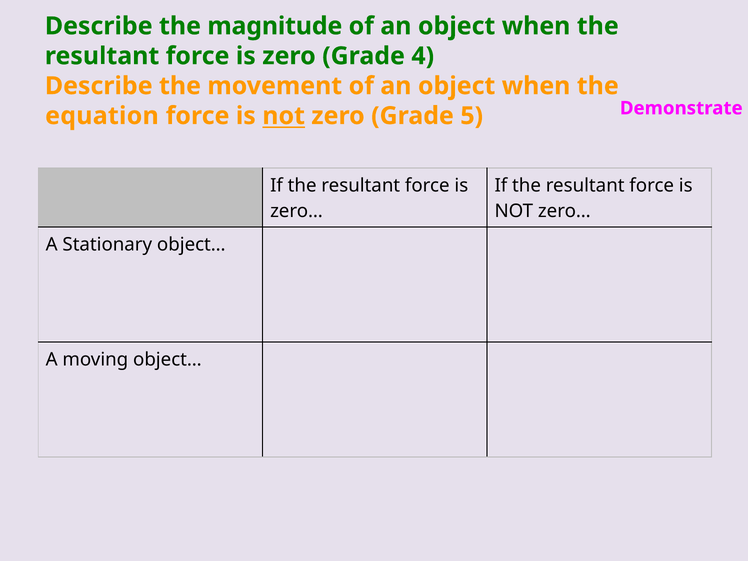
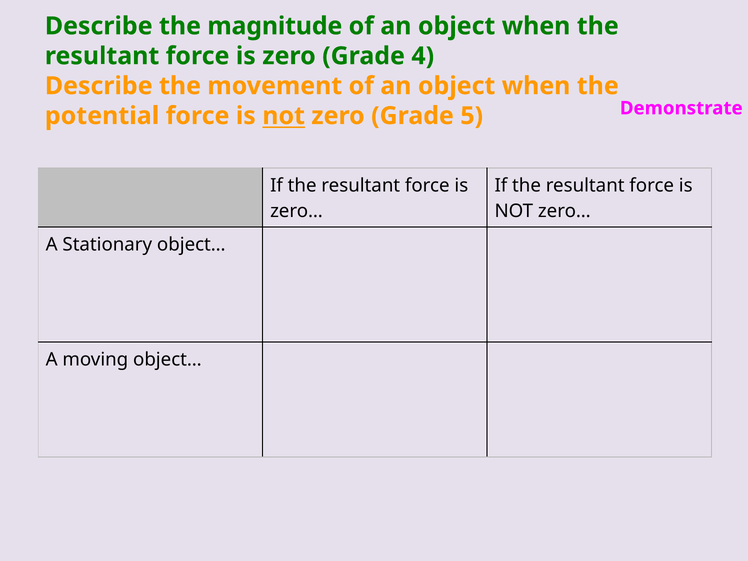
equation: equation -> potential (102, 116)
